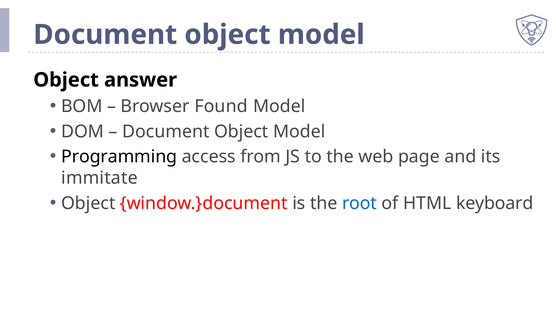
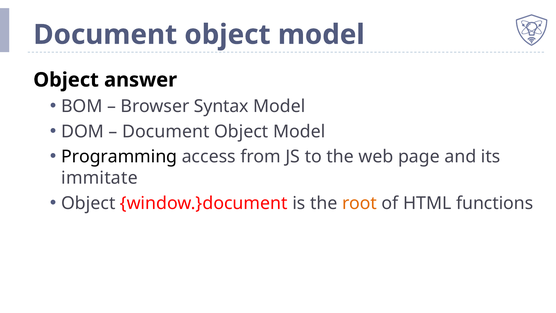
Found: Found -> Syntax (221, 106)
root colour: blue -> orange (360, 203)
keyboard: keyboard -> functions (495, 203)
